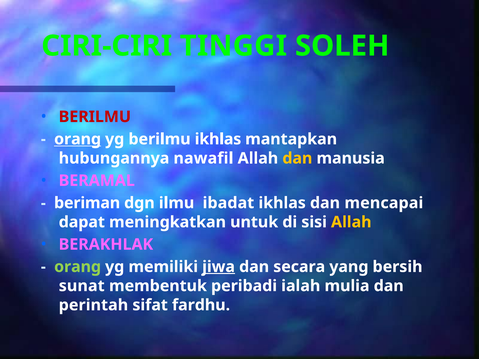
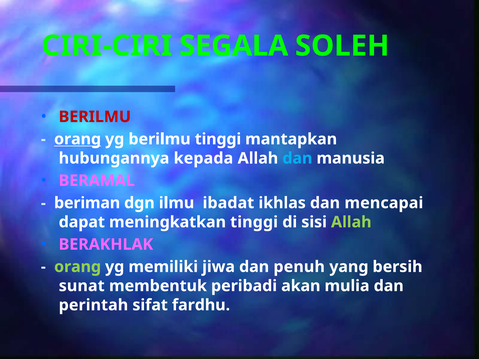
TINGGI: TINGGI -> SEGALA (234, 46)
berilmu ikhlas: ikhlas -> tinggi (218, 139)
nawafil: nawafil -> kepada (203, 158)
dan colour: yellow -> light blue (297, 158)
meningkatkan untuk: untuk -> tinggi (254, 222)
Allah colour: yellow -> light green (351, 222)
jiwa underline: present -> none (219, 267)
secara: secara -> penuh (299, 267)
ialah: ialah -> akan (301, 286)
